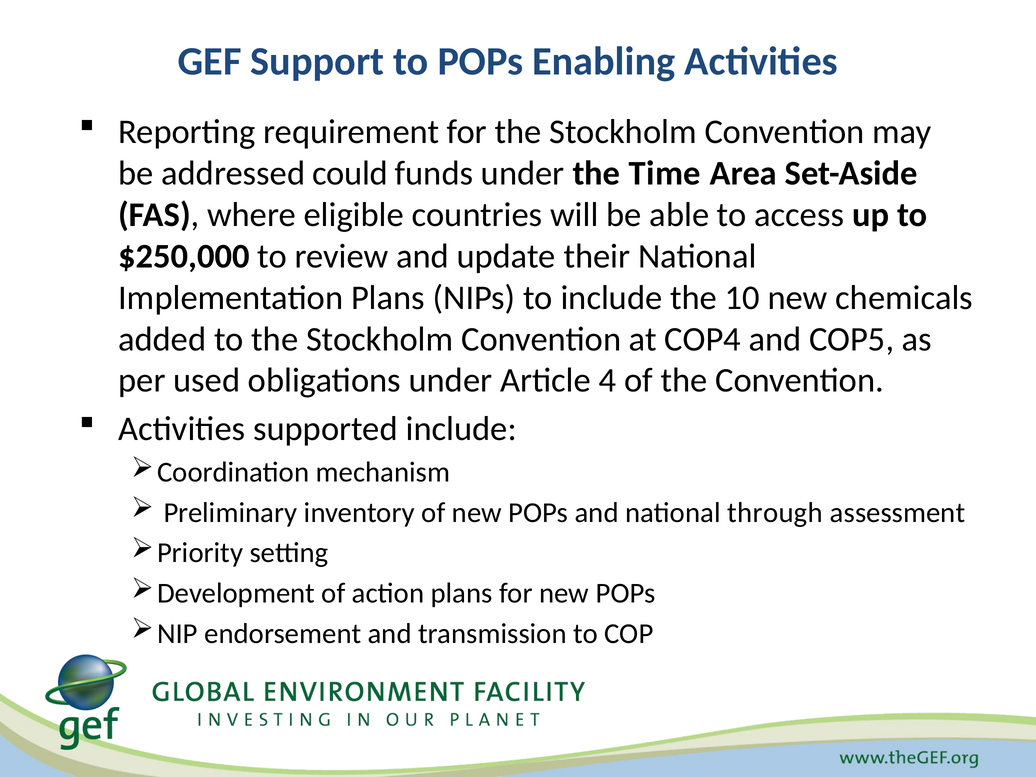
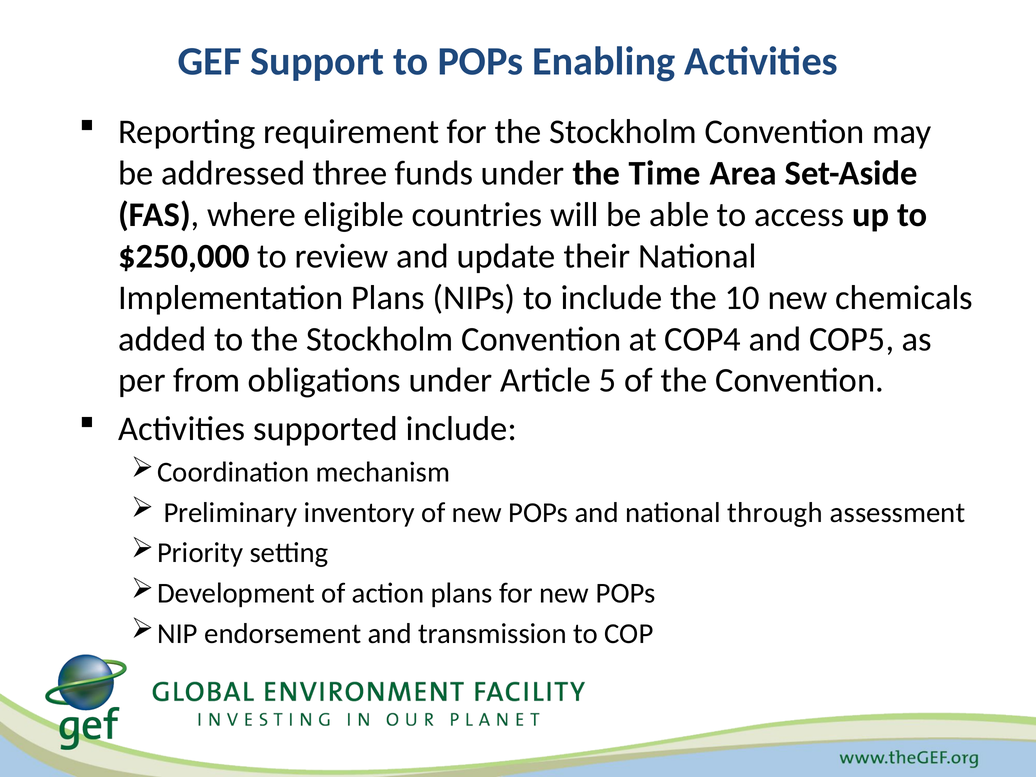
could: could -> three (350, 173)
used: used -> from (207, 381)
4: 4 -> 5 (607, 381)
